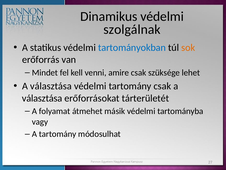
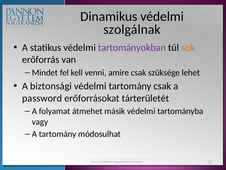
tartományokban colour: blue -> purple (132, 47)
választása: választása -> biztonsági (51, 86)
választása: választása -> password (42, 98)
